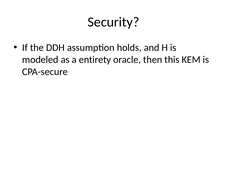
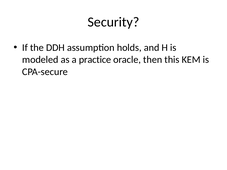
entirety: entirety -> practice (95, 60)
